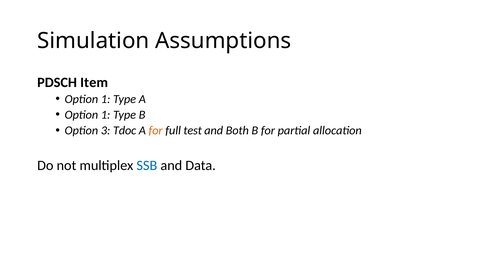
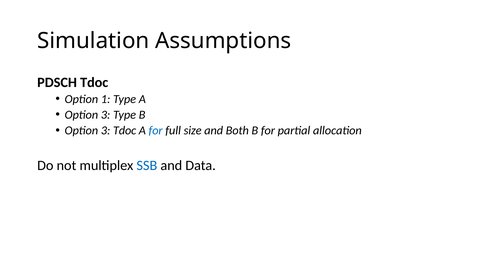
PDSCH Item: Item -> Tdoc (94, 82)
1: 1 -> 3 (106, 115)
for colour: orange -> blue (156, 131)
test: test -> size (193, 131)
